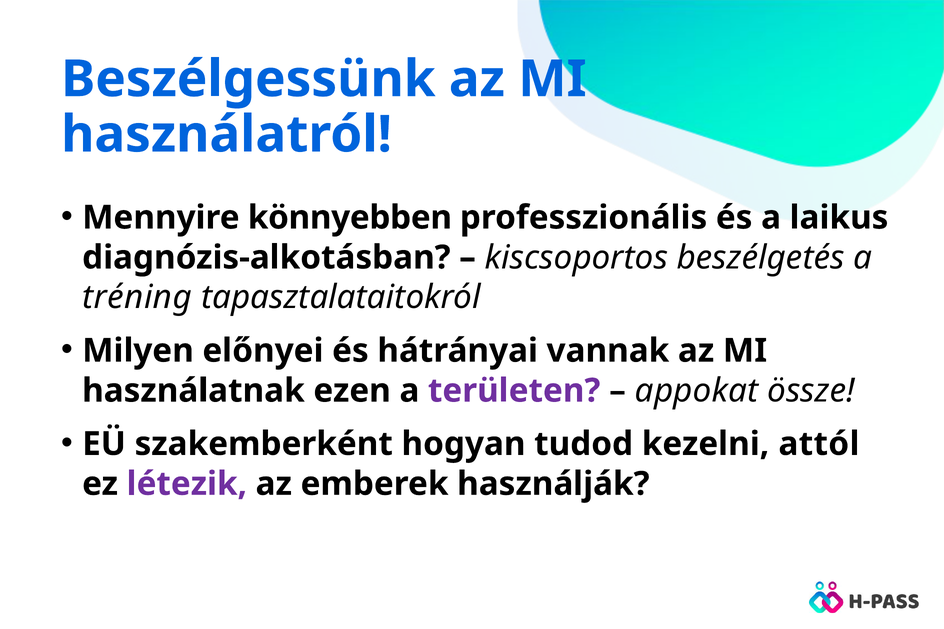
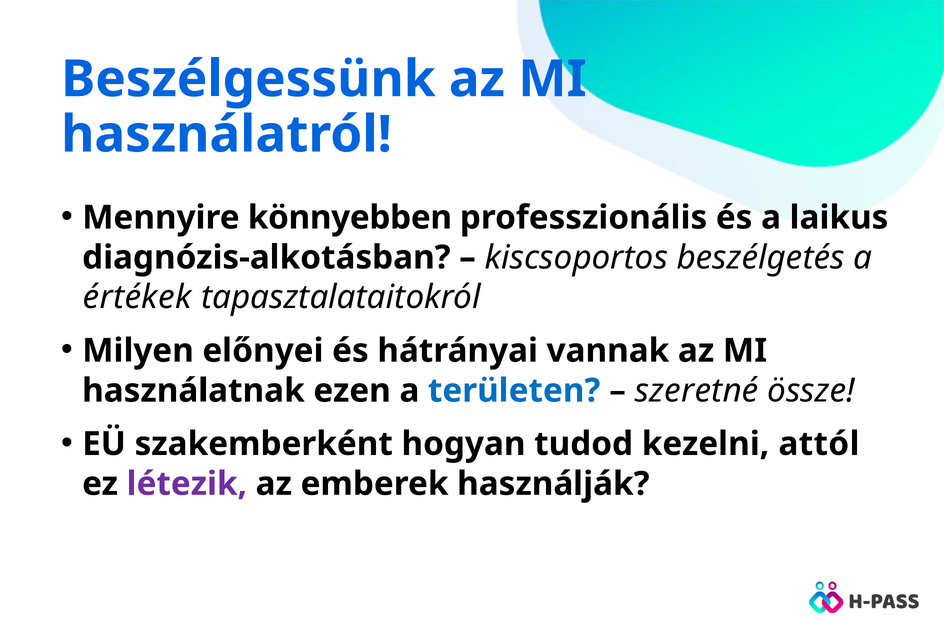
tréning: tréning -> értékek (137, 298)
területen colour: purple -> blue (514, 391)
appokat: appokat -> szeretné (697, 391)
